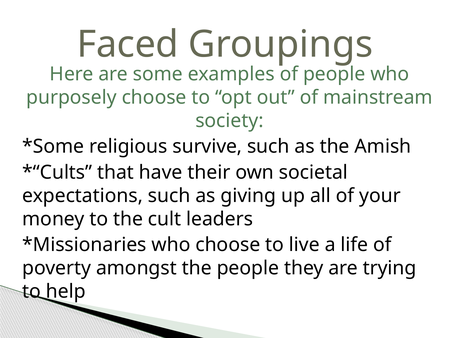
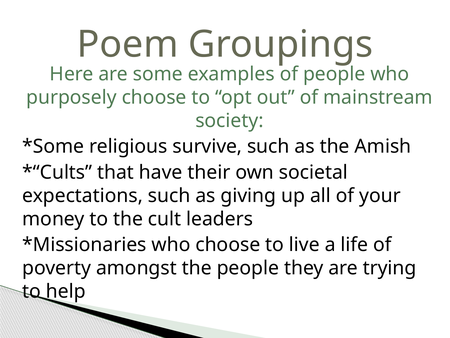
Faced: Faced -> Poem (128, 44)
